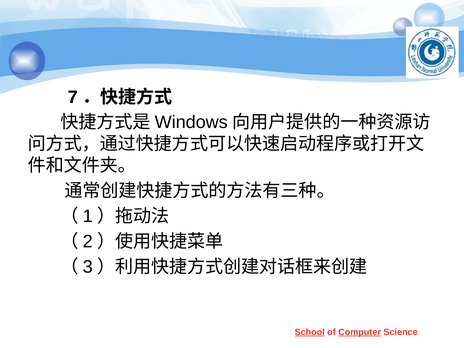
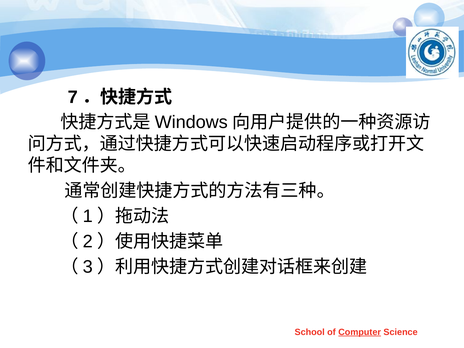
School underline: present -> none (310, 332)
